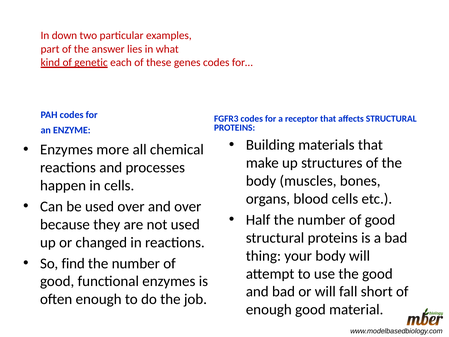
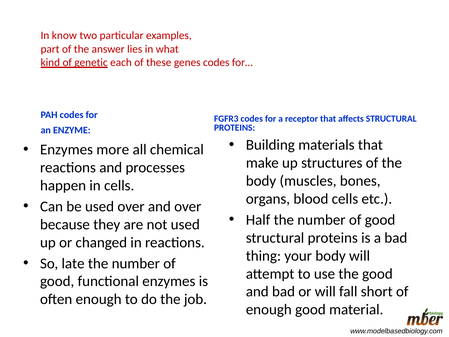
down: down -> know (64, 35)
find: find -> late (73, 263)
